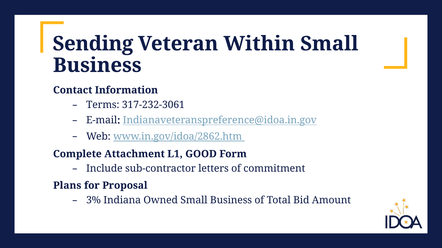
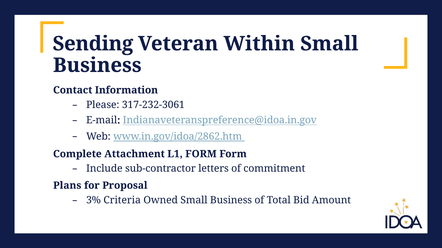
Terms: Terms -> Please (103, 105)
L1 GOOD: GOOD -> FORM (201, 154)
Indiana: Indiana -> Criteria (122, 201)
